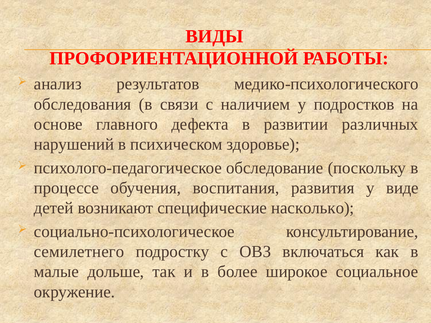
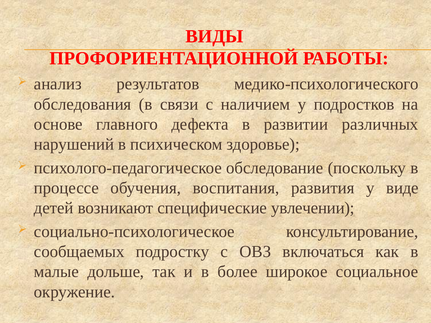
насколько: насколько -> увлечении (313, 208)
семилетнего: семилетнего -> сообщаемых (79, 252)
